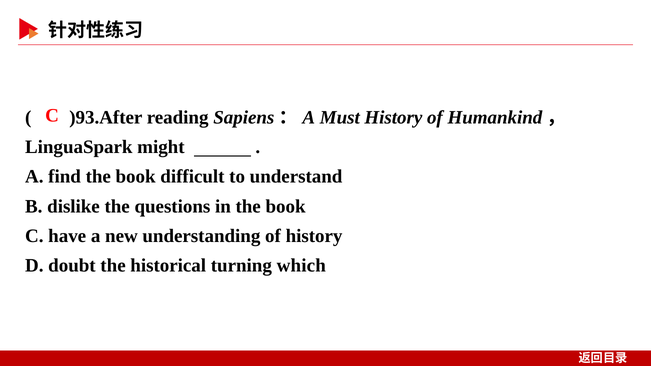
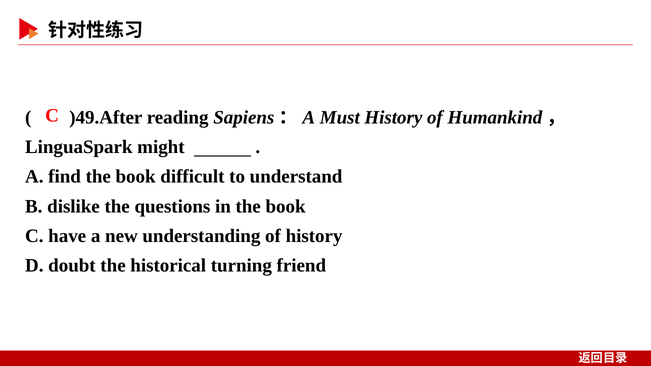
)93.After: )93.After -> )49.After (106, 117)
which: which -> friend (301, 266)
